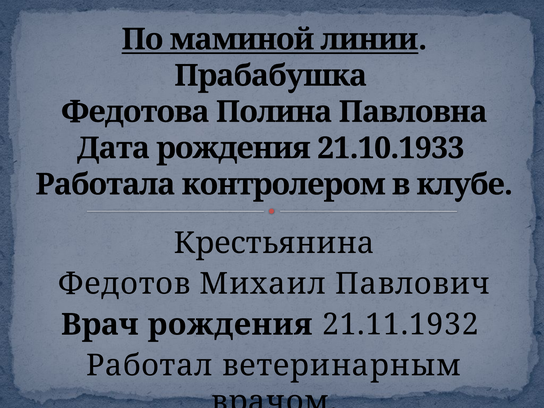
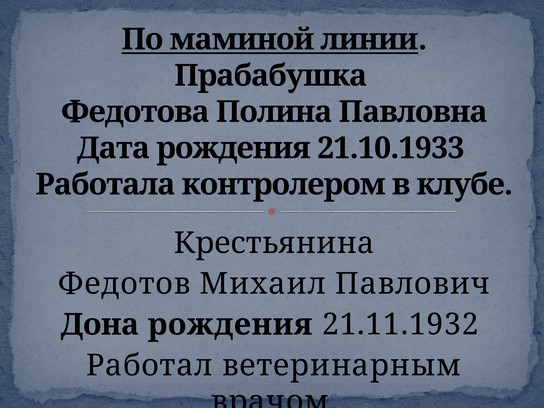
Врач: Врач -> Дона (100, 325)
